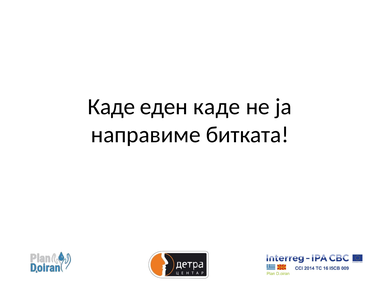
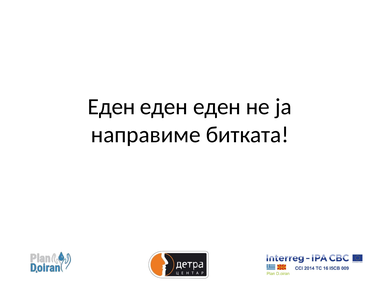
Каде: Каде -> Еден (111, 107)
каде: каде -> еден (217, 107)
